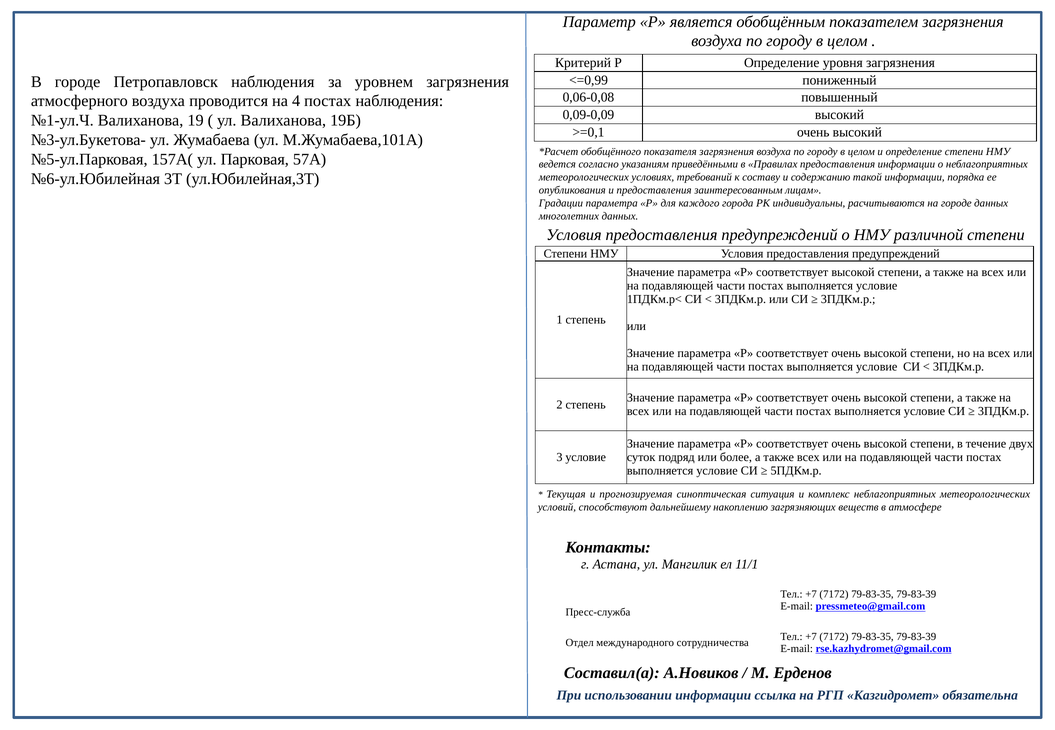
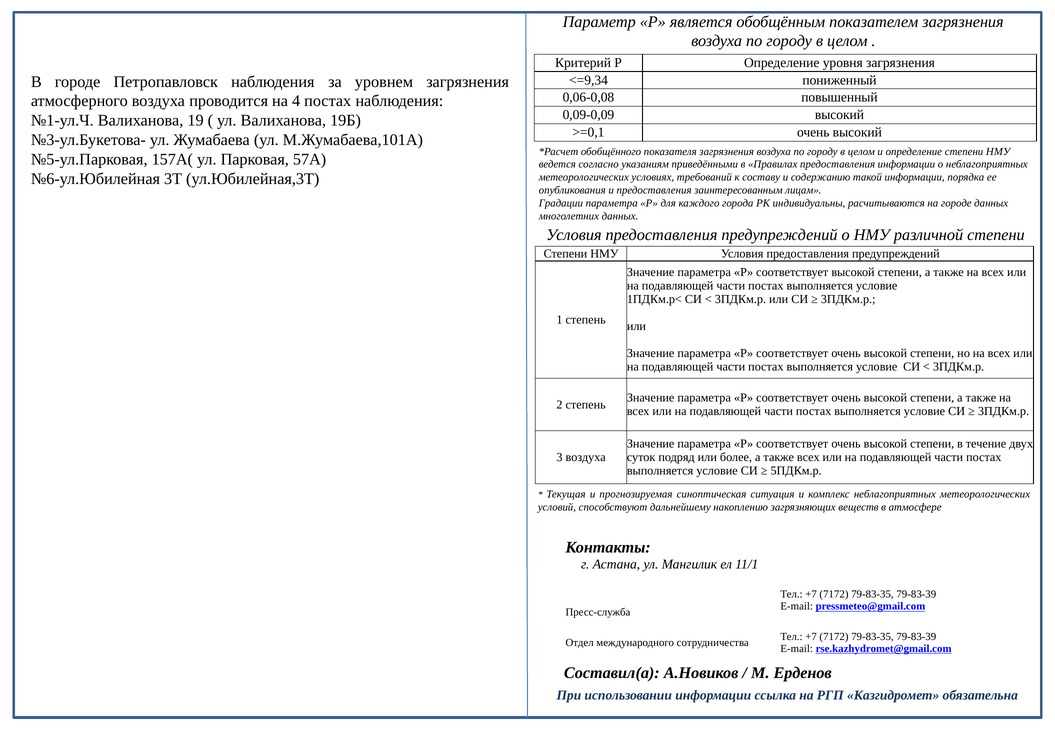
<=0,99: <=0,99 -> <=9,34 (589, 80)
3 условие: условие -> воздуха (586, 458)
